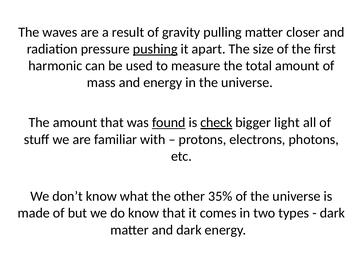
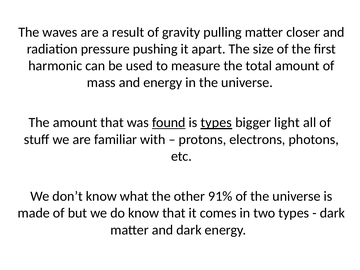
pushing underline: present -> none (155, 49)
is check: check -> types (216, 123)
35%: 35% -> 91% (220, 196)
